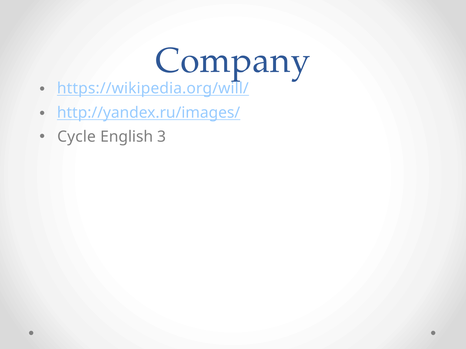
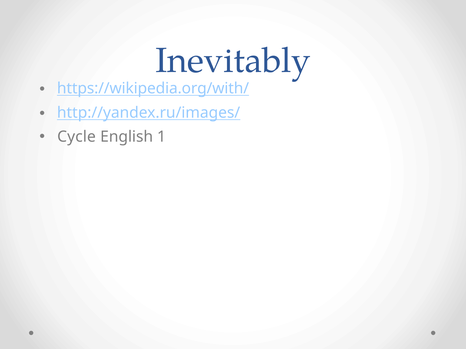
Company: Company -> Inevitably (233, 61)
https://wikipedia.org/will/: https://wikipedia.org/will/ -> https://wikipedia.org/with/ (153, 88)
3: 3 -> 1 (162, 137)
